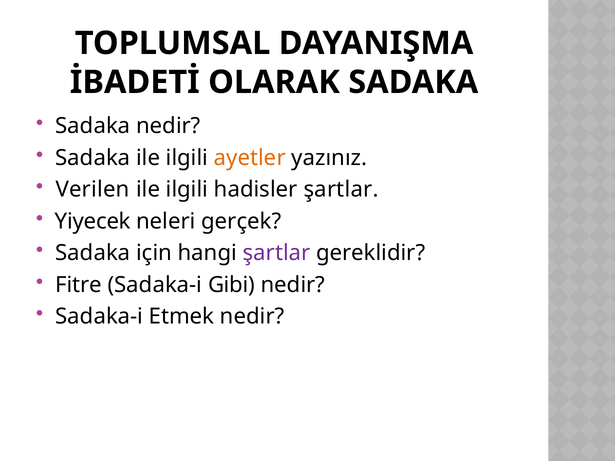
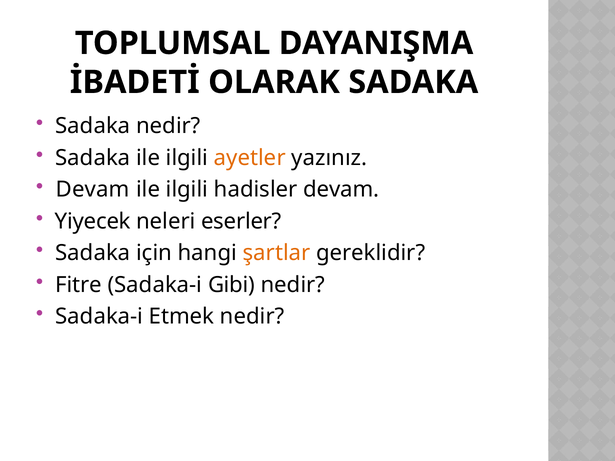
Verilen: Verilen -> Devam (93, 190)
hadisler şartlar: şartlar -> devam (341, 190)
gerçek: gerçek -> eserler (241, 221)
şartlar colour: purple -> orange (277, 253)
